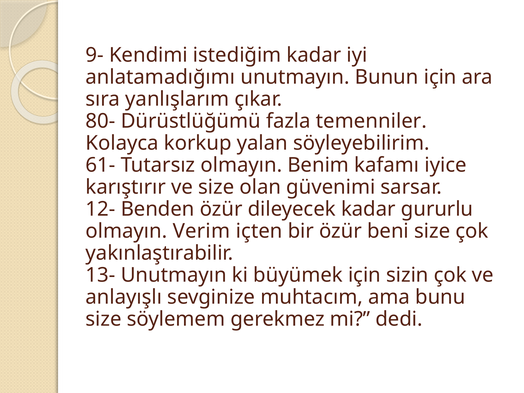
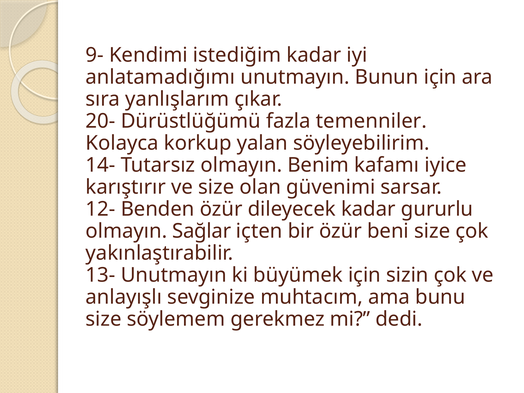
80-: 80- -> 20- (101, 121)
61-: 61- -> 14- (101, 165)
Verim: Verim -> Sağlar (202, 231)
